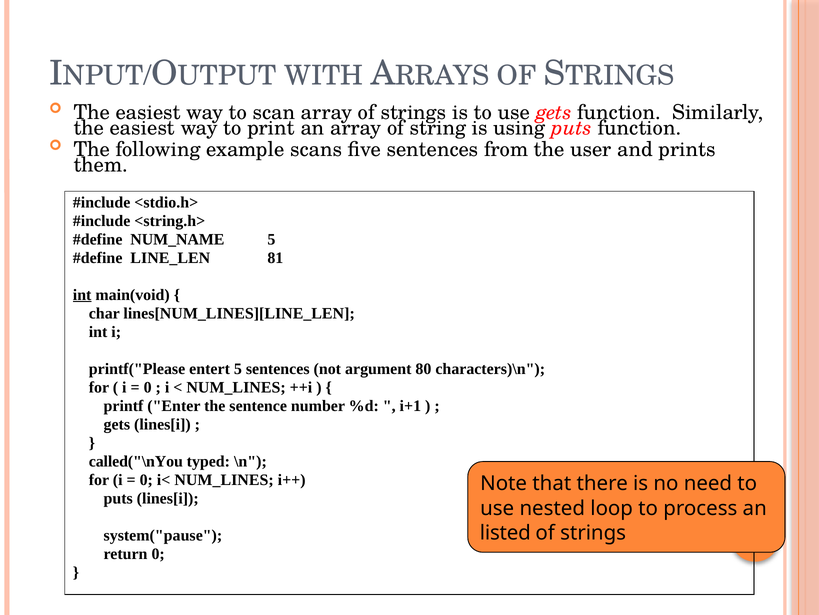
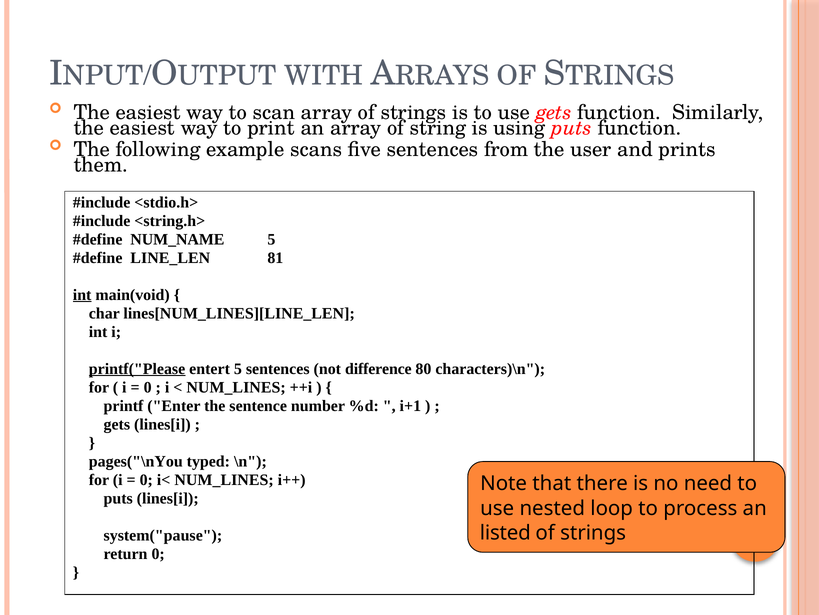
printf("Please underline: none -> present (137, 368)
argument: argument -> difference (378, 368)
called("\nYou: called("\nYou -> pages("\nYou (136, 461)
